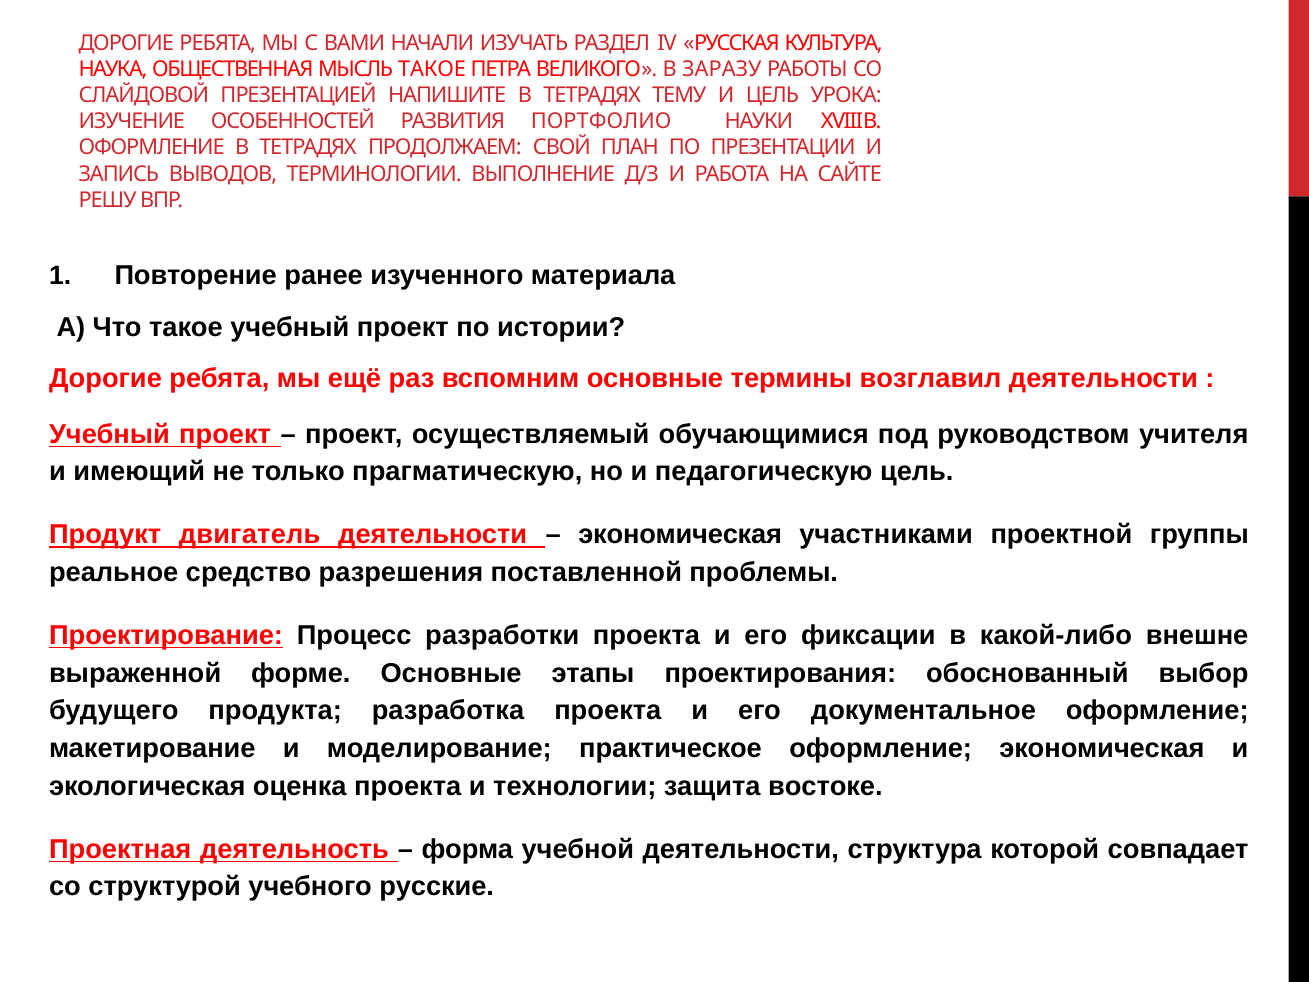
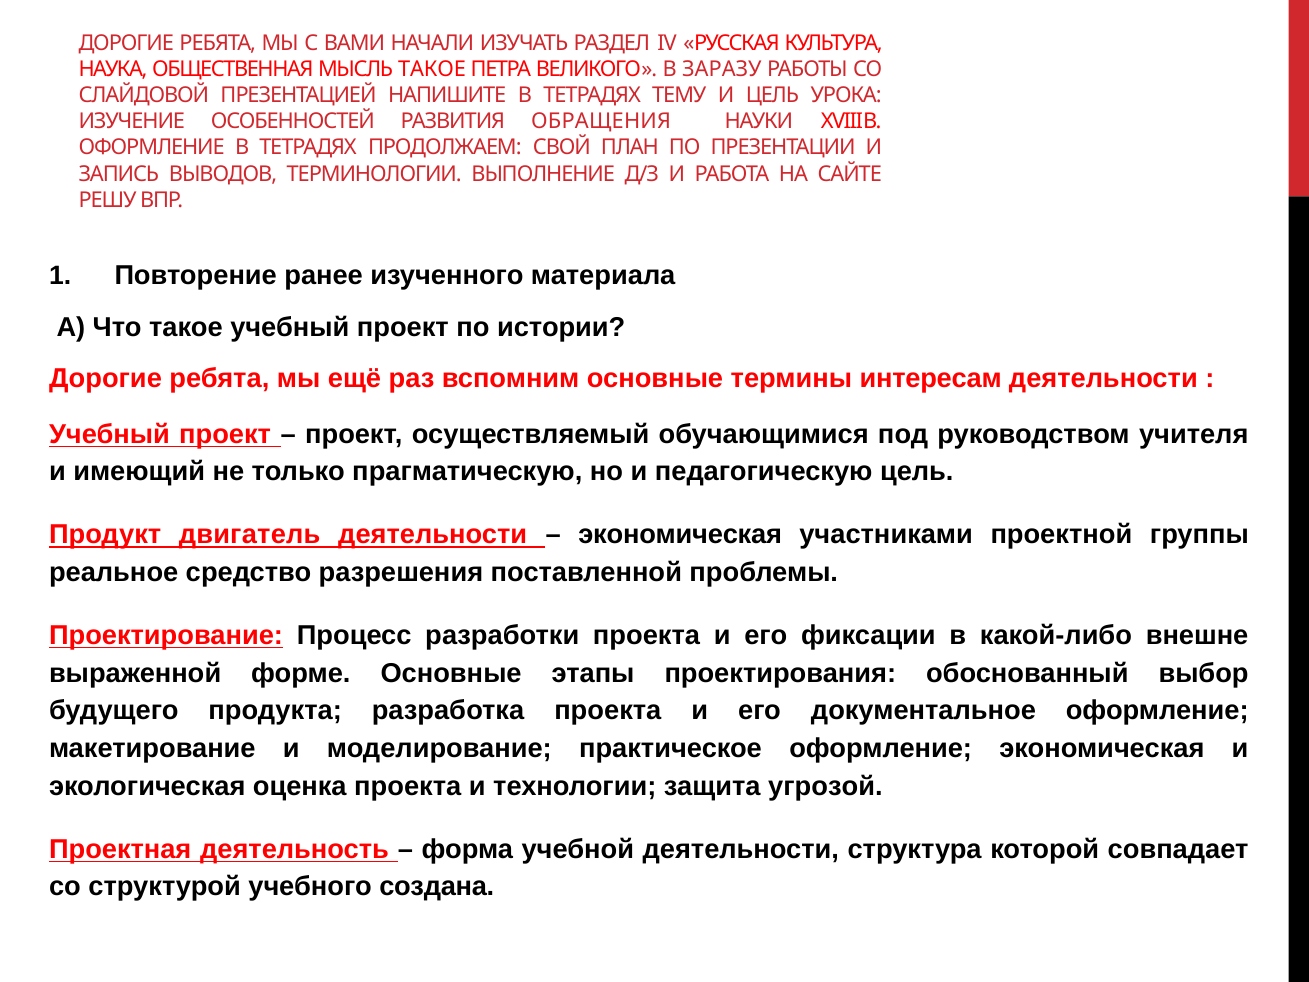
ПОРТФОЛИО: ПОРТФОЛИО -> ОБРАЩЕНИЯ (601, 121)
возглавил: возглавил -> интересам (931, 378)
востоке: востоке -> угрозой (825, 786)
русские: русские -> создана (437, 887)
